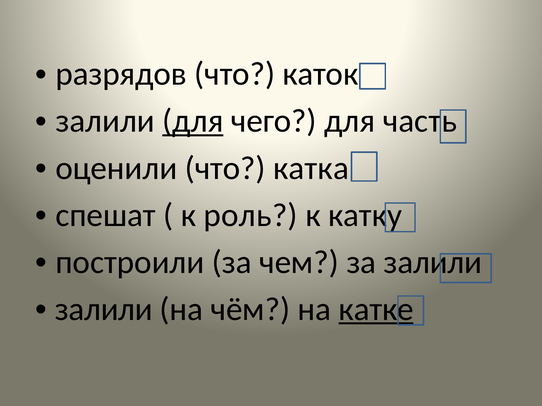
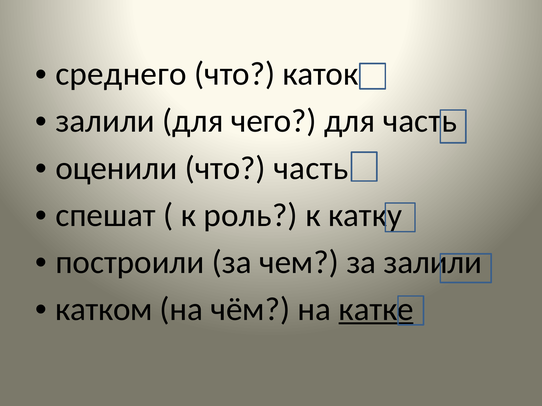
разрядов: разрядов -> среднего (121, 74)
для underline: present -> none (193, 121)
что катка: катка -> часть (311, 168)
залили: залили -> катком (104, 310)
